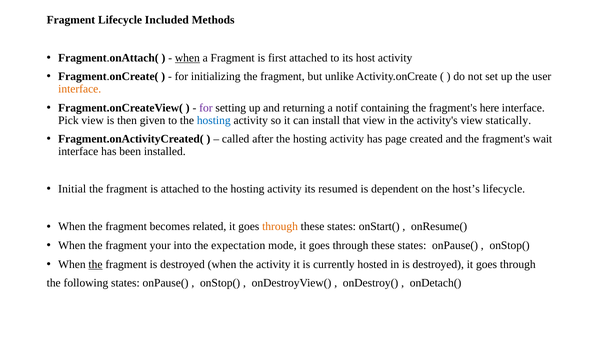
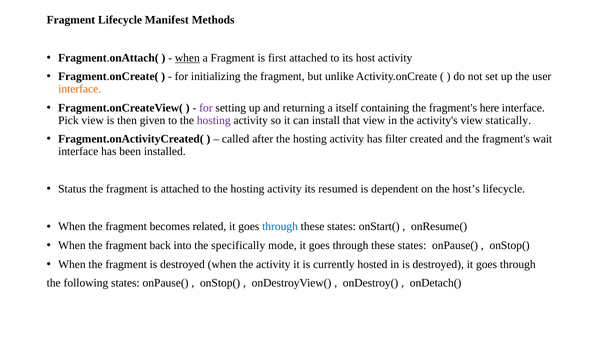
Included: Included -> Manifest (167, 20)
notif: notif -> itself (347, 108)
hosting colour: blue -> purple (214, 120)
page: page -> filter (396, 139)
Initial: Initial -> Status (72, 189)
through colour: orange -> blue (280, 227)
your: your -> back (160, 245)
expectation: expectation -> specifically (238, 245)
the underline: present -> none (95, 264)
